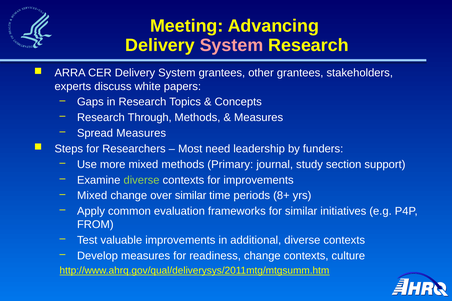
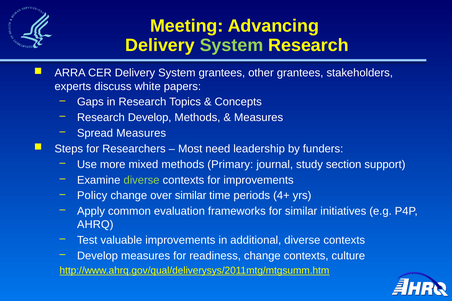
System colour: pink -> light green (231, 45)
Research Through: Through -> Develop (150, 118)
Mixed: Mixed -> Policy (92, 196)
8+: 8+ -> 4+ (281, 196)
FROM: FROM -> AHRQ (95, 225)
